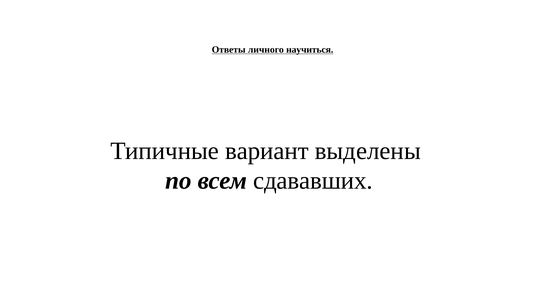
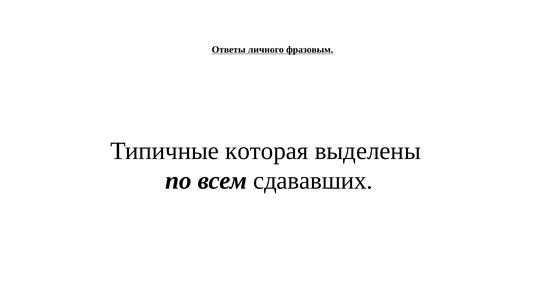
научиться: научиться -> фразовым (310, 50)
вариант: вариант -> которая (267, 151)
